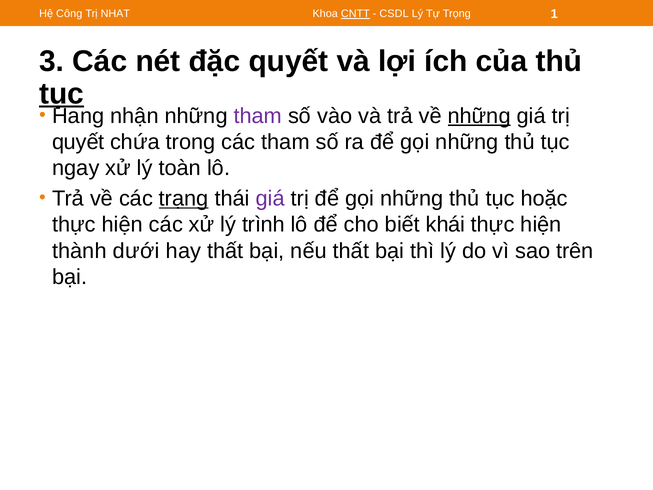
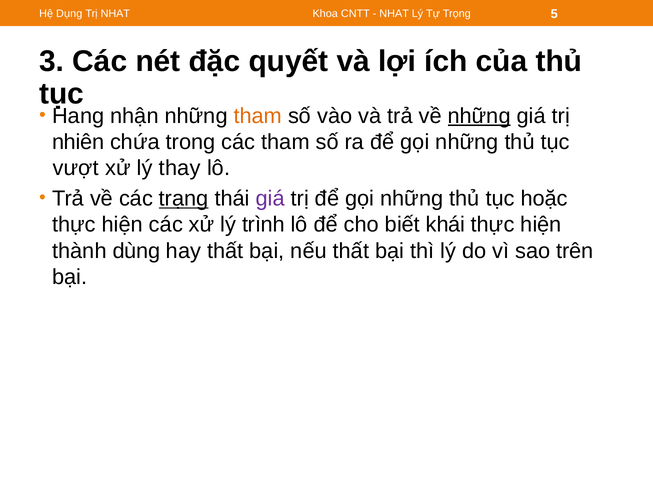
Công: Công -> Dụng (69, 14)
CNTT underline: present -> none (355, 14)
CSDL: CSDL -> NHAT (394, 14)
1: 1 -> 5 (554, 14)
tục underline: present -> none (62, 94)
tham colour: purple -> orange (258, 116)
quyết: quyết -> nhiên (78, 142)
ngay: ngay -> vượt (76, 168)
toàn: toàn -> thay (180, 168)
dưới: dưới -> dùng (136, 251)
